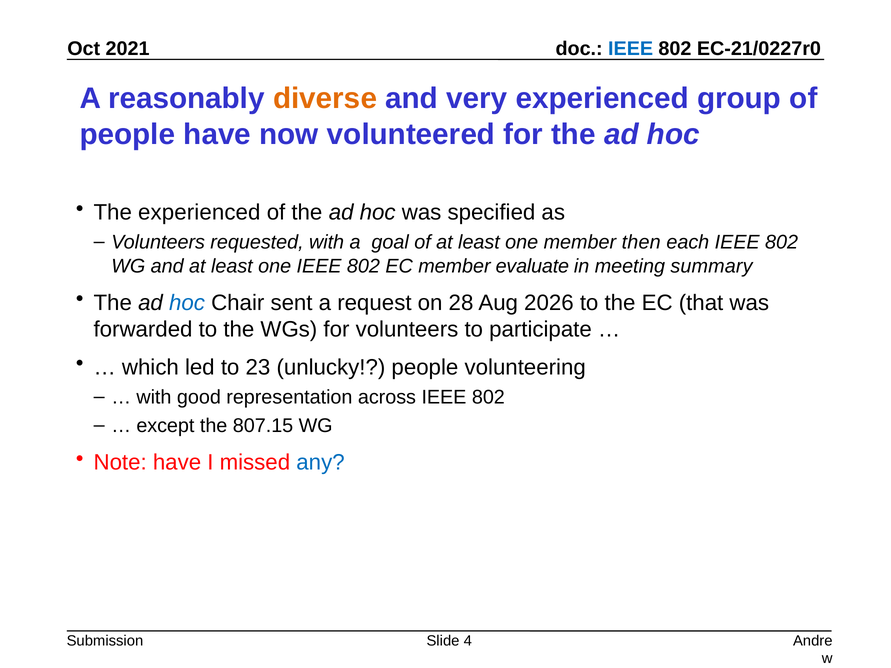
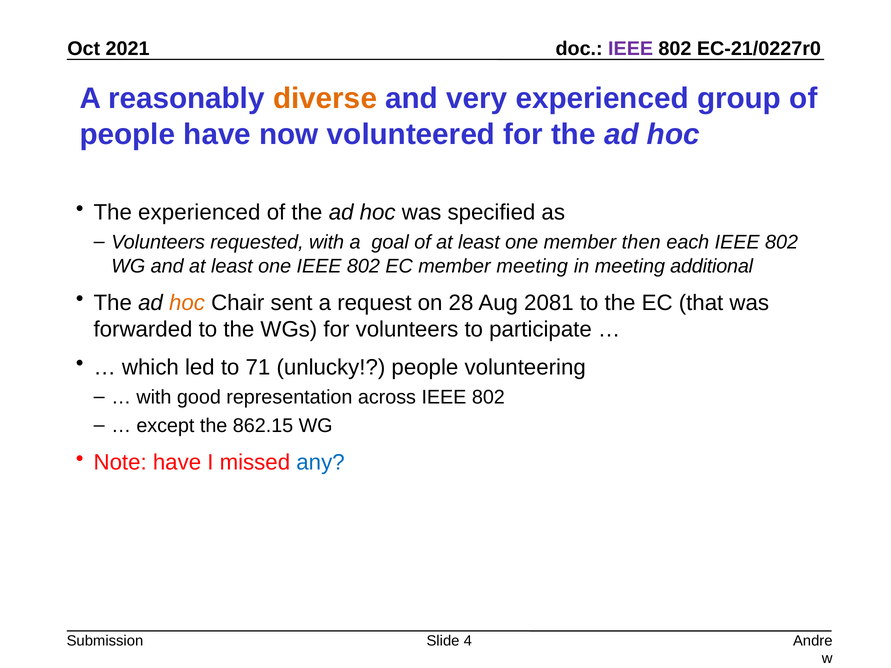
IEEE colour: blue -> purple (631, 49)
member evaluate: evaluate -> meeting (532, 266)
summary: summary -> additional (712, 266)
hoc colour: blue -> orange (187, 303)
2026: 2026 -> 2081 (549, 303)
23: 23 -> 71 (258, 367)
807.15: 807.15 -> 862.15 (263, 426)
